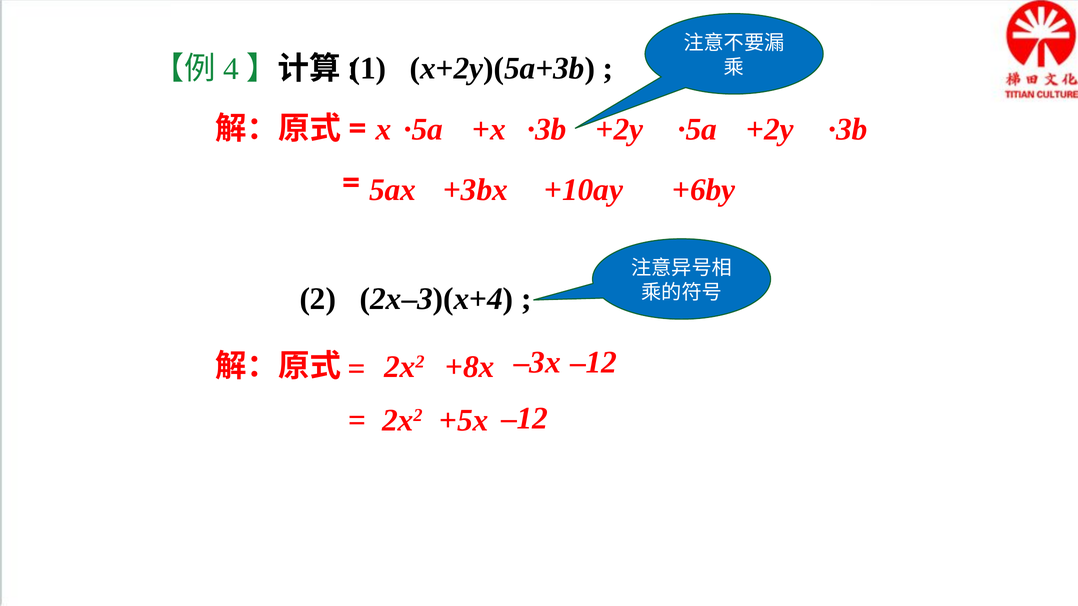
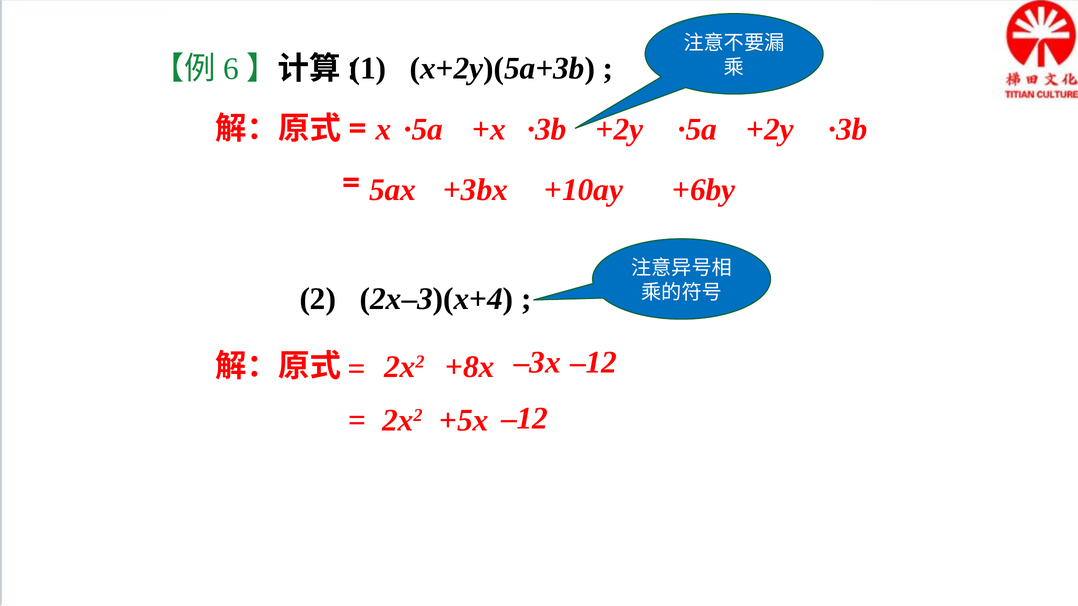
4: 4 -> 6 (231, 69)
